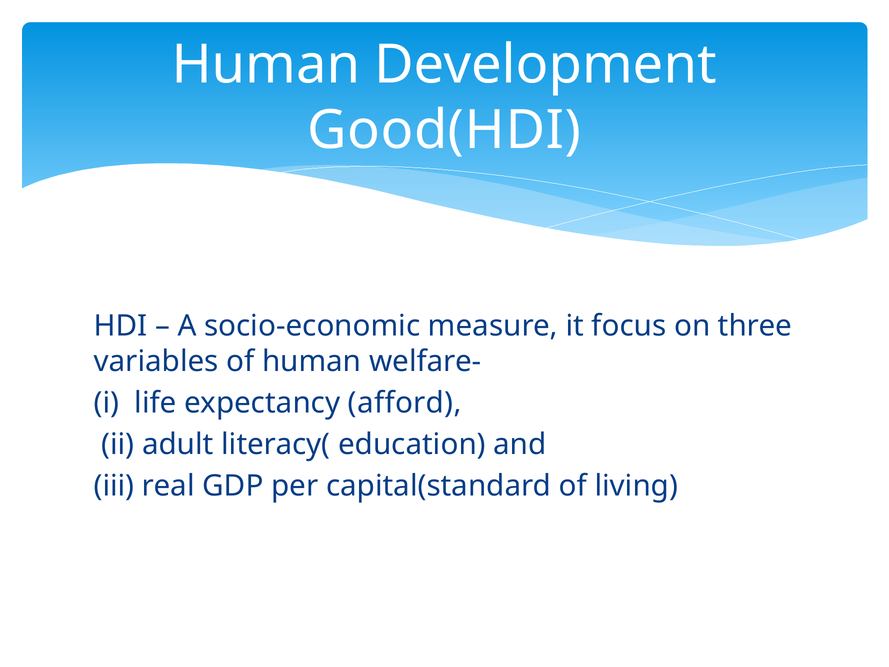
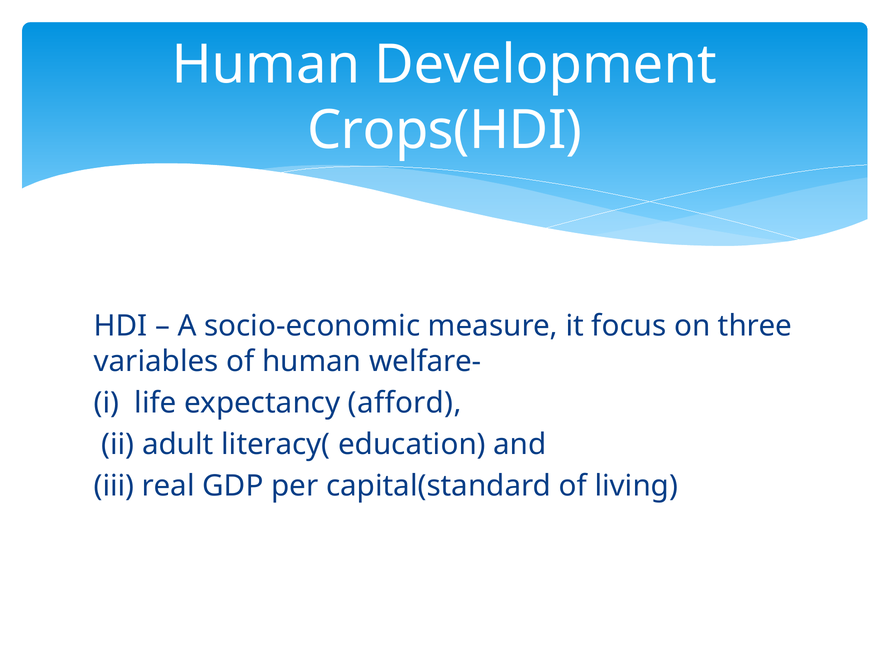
Good(HDI: Good(HDI -> Crops(HDI (445, 130)
